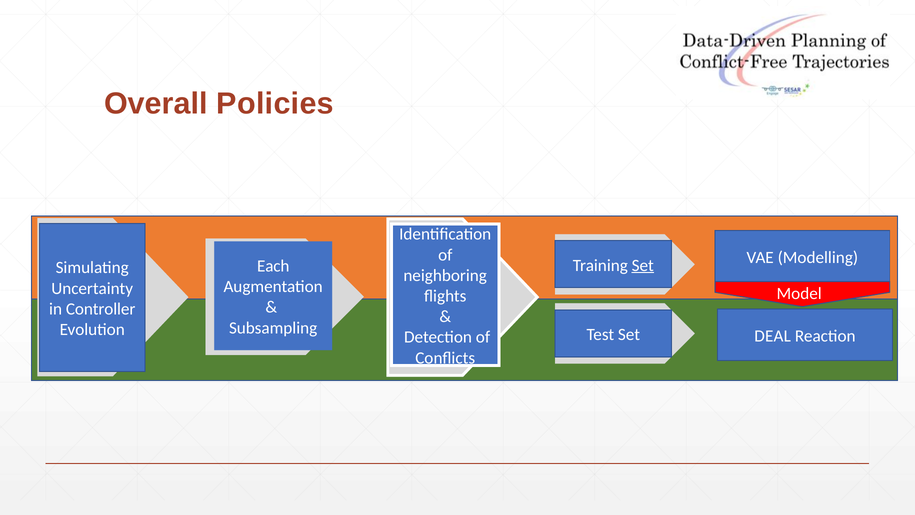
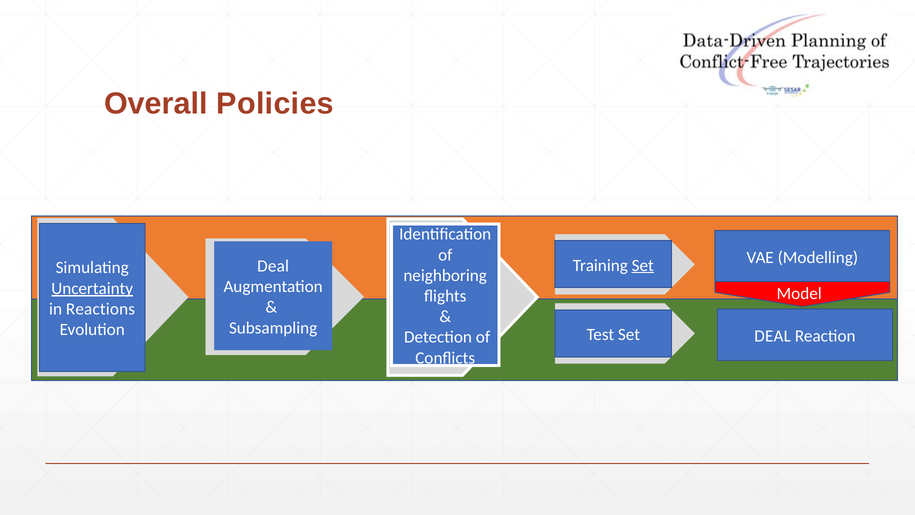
Each: Each -> Deal (273, 266)
Uncertainty underline: none -> present (92, 288)
Controller: Controller -> Reactions (100, 309)
